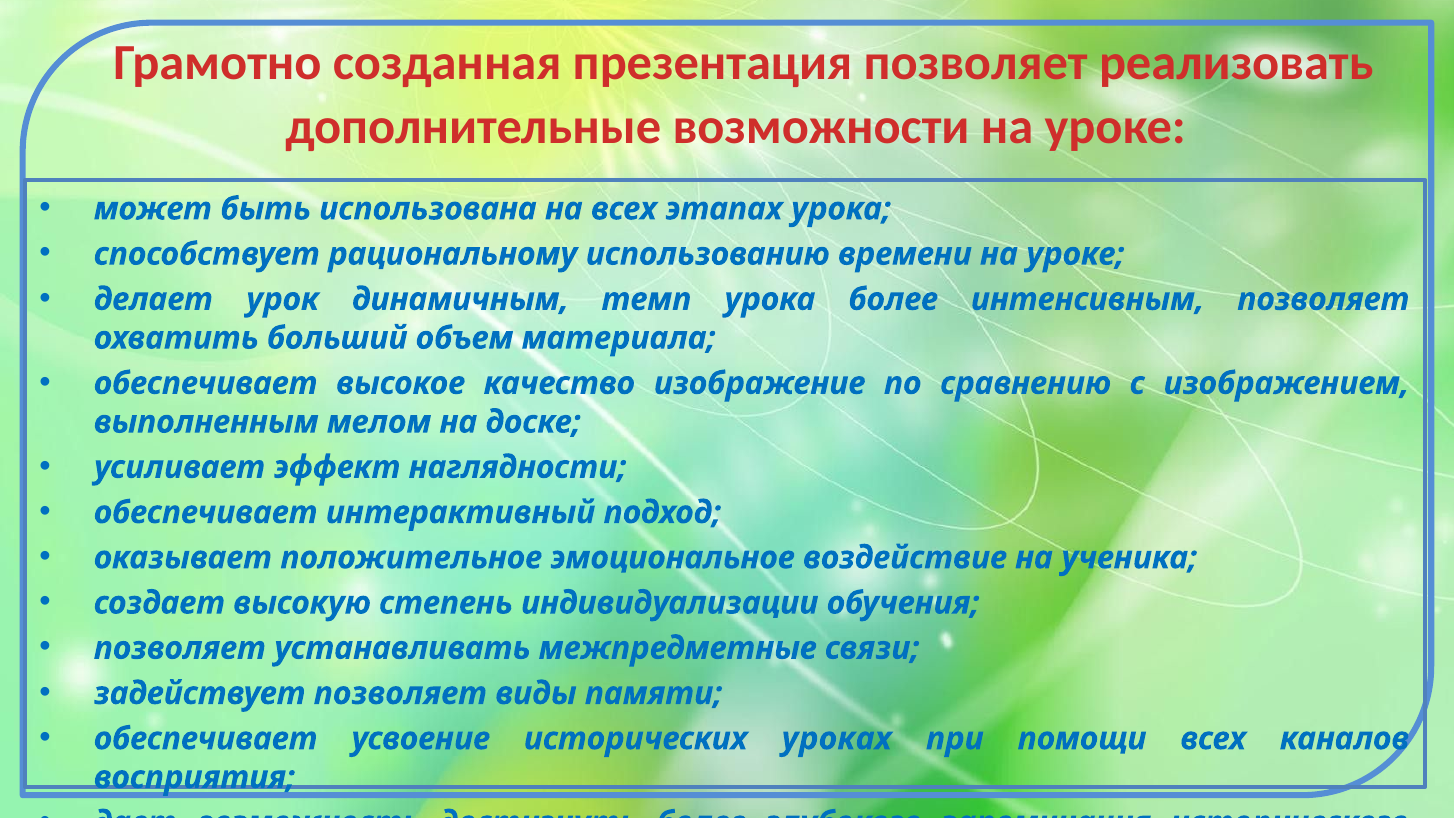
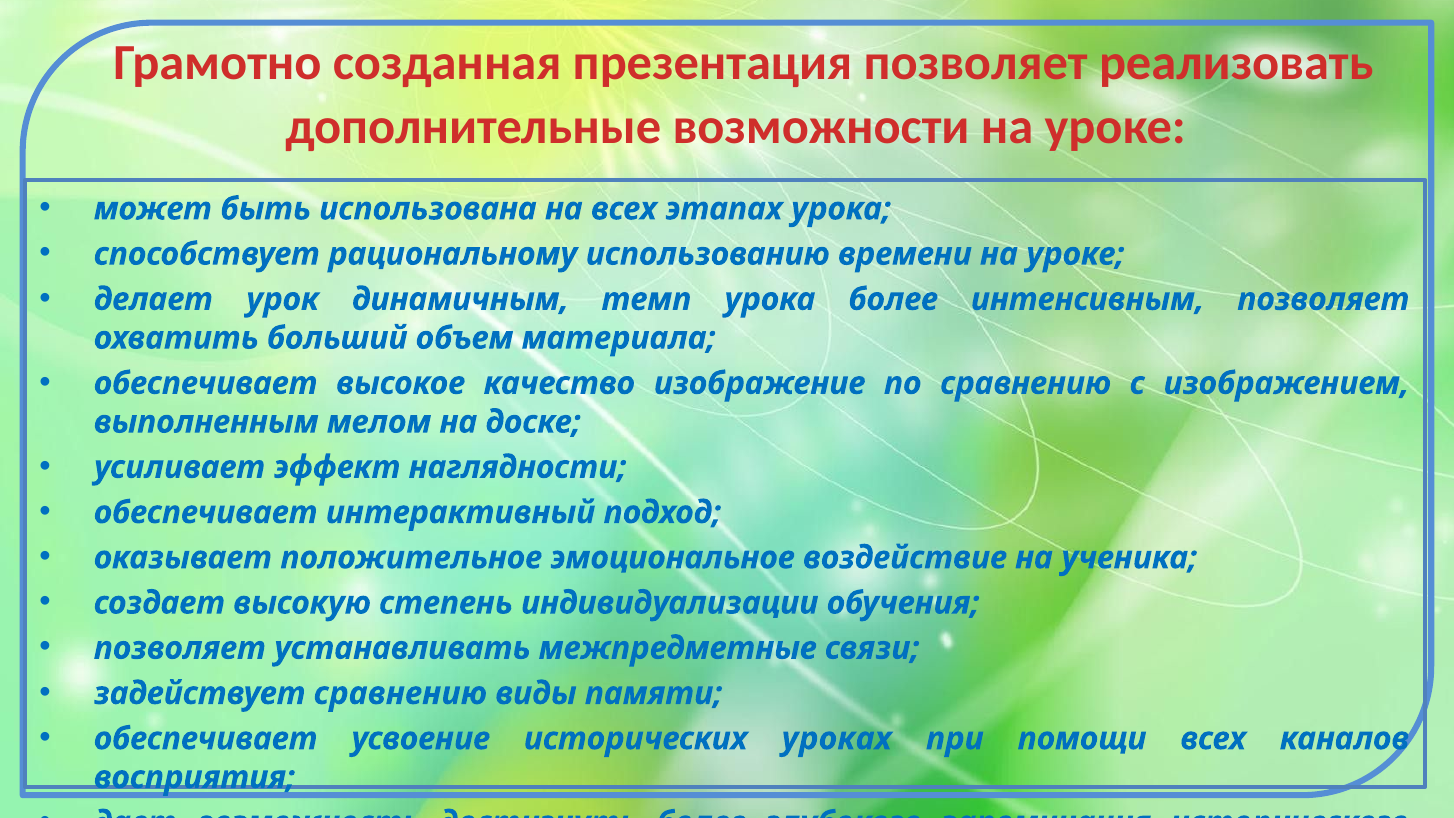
задействует позволяет: позволяет -> сравнению (400, 693)
